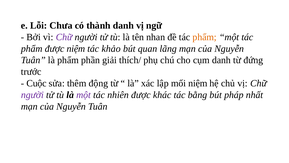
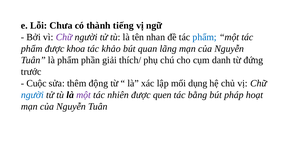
thành danh: danh -> tiếng (123, 25)
phẩm colour: orange -> blue (205, 37)
được niệm: niệm -> khoa (76, 48)
mối niệm: niệm -> dụng (198, 83)
người colour: purple -> blue (32, 95)
khác: khác -> quen (162, 95)
nhất: nhất -> hoạt (254, 95)
